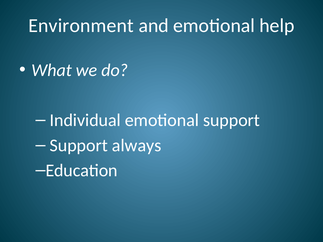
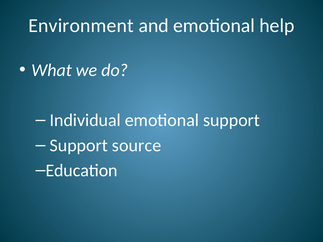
always: always -> source (137, 146)
